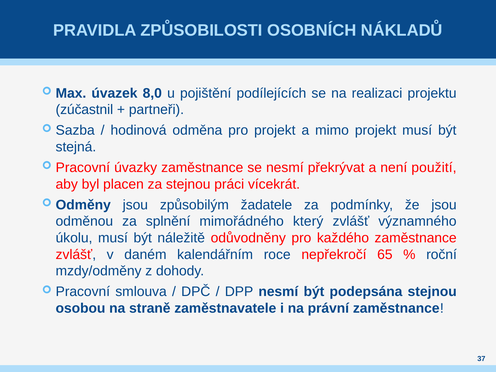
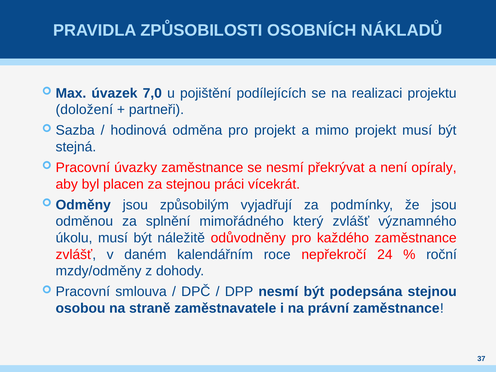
8,0: 8,0 -> 7,0 (152, 93)
zúčastnil: zúčastnil -> doložení (84, 110)
použití: použití -> opíraly (434, 168)
žadatele: žadatele -> vyjadřují (266, 205)
65: 65 -> 24 (385, 255)
